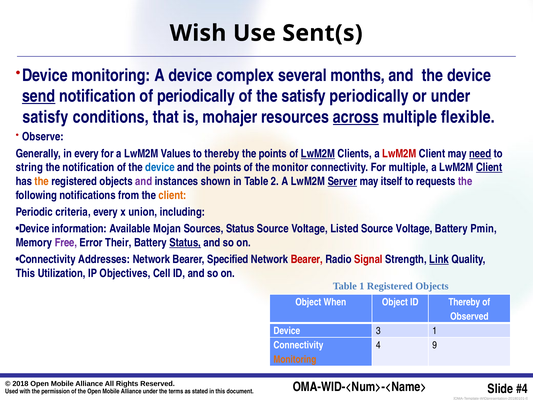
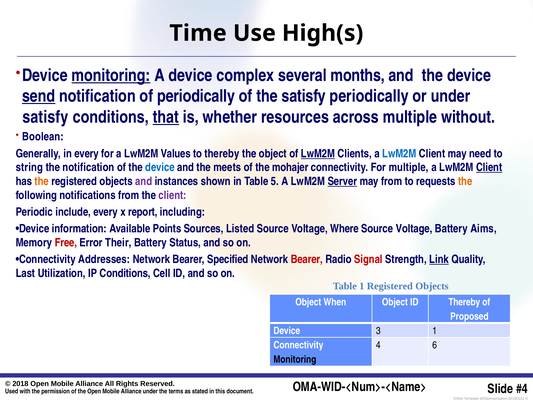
Wish: Wish -> Time (198, 33)
Sent(s: Sent(s -> High(s (323, 33)
monitoring underline: none -> present (111, 75)
that underline: none -> present (166, 117)
mohajer: mohajer -> whether (230, 117)
across underline: present -> none (356, 117)
flexible: flexible -> without (468, 117)
Observe: Observe -> Boolean (43, 137)
points: points -> object (273, 153)
LwM2M colour: red -> blue (399, 153)
need underline: present -> none (480, 153)
and the points: points -> meets (227, 167)
monitor: monitor -> mohajer (290, 167)
2: 2 -> 5 (275, 181)
may itself: itself -> from (392, 181)
the colour: purple -> orange (465, 181)
client colour: orange -> purple (173, 195)
criteria: criteria -> include (73, 212)
union: union -> report (143, 212)
Mojan: Mojan -> Points (167, 229)
Sources Status: Status -> Listed (240, 229)
Listed: Listed -> Where (345, 229)
Pmin: Pmin -> Aims (484, 229)
Free colour: purple -> red (66, 242)
Status underline: present -> none (185, 242)
This: This -> Last (25, 273)
IP Objectives: Objectives -> Conditions (125, 273)
Observed: Observed -> Proposed (469, 316)
9: 9 -> 6 (435, 345)
Monitoring colour: orange -> black (295, 359)
